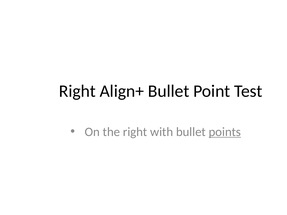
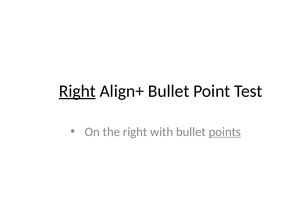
Right underline: none -> present (77, 91)
